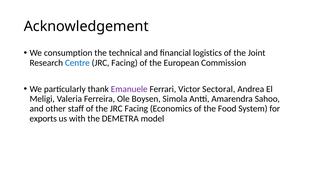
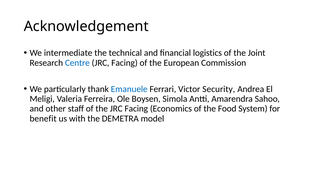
consumption: consumption -> intermediate (68, 53)
Emanuele colour: purple -> blue (129, 89)
Sectoral: Sectoral -> Security (219, 89)
exports: exports -> benefit (43, 118)
